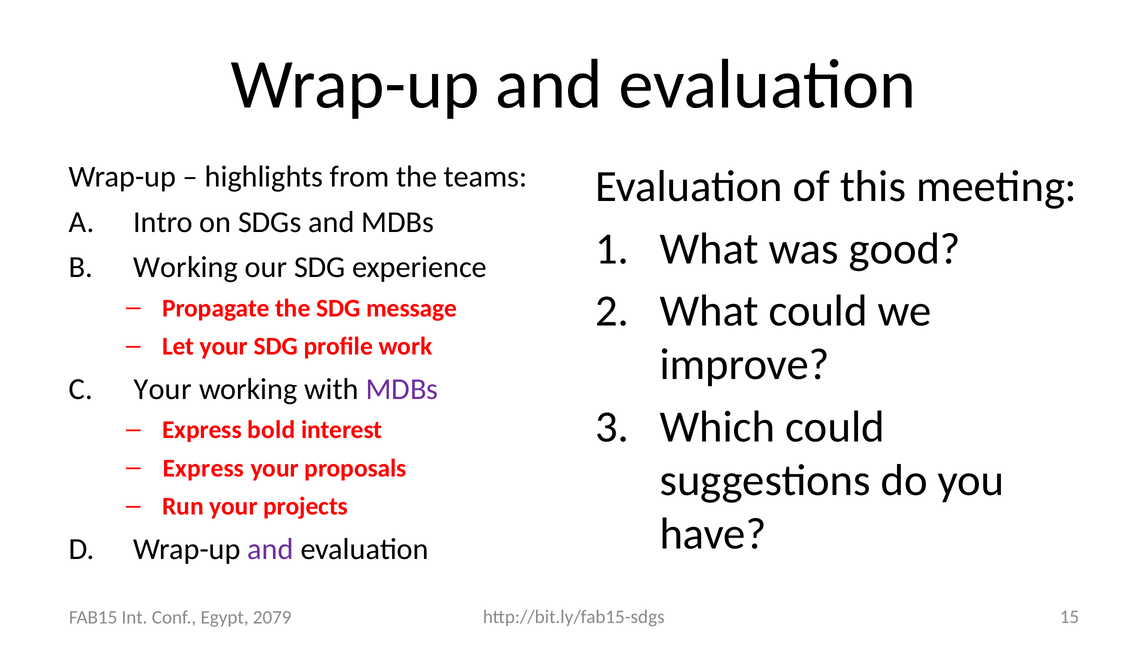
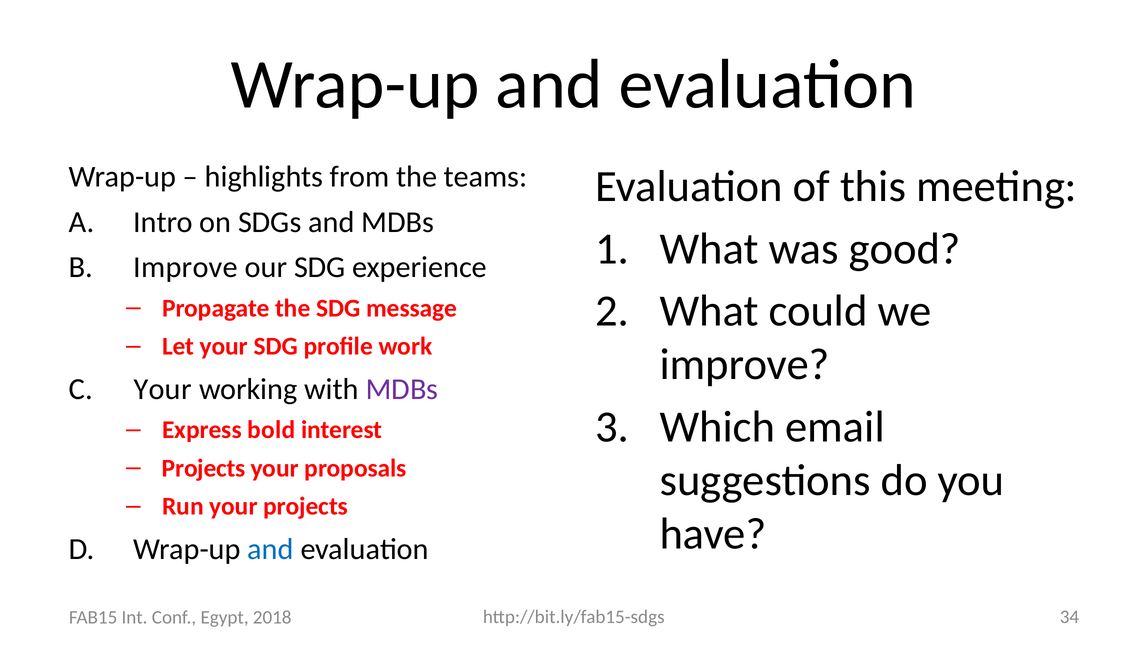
Working: Working -> Improve (186, 267)
Which could: could -> email (835, 427)
Express: Express -> Projects (204, 468)
and colour: purple -> blue (271, 549)
15: 15 -> 34 (1069, 617)
2079: 2079 -> 2018 (272, 617)
